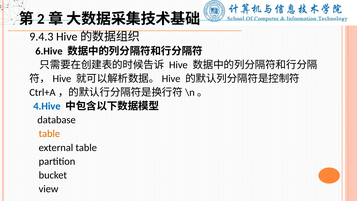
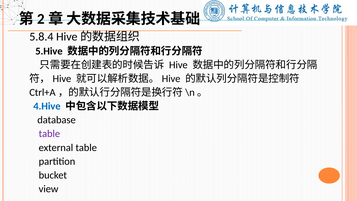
9.4.3: 9.4.3 -> 5.8.4 (41, 37)
6.Hive: 6.Hive -> 5.Hive (49, 51)
table colour: orange -> purple (49, 134)
